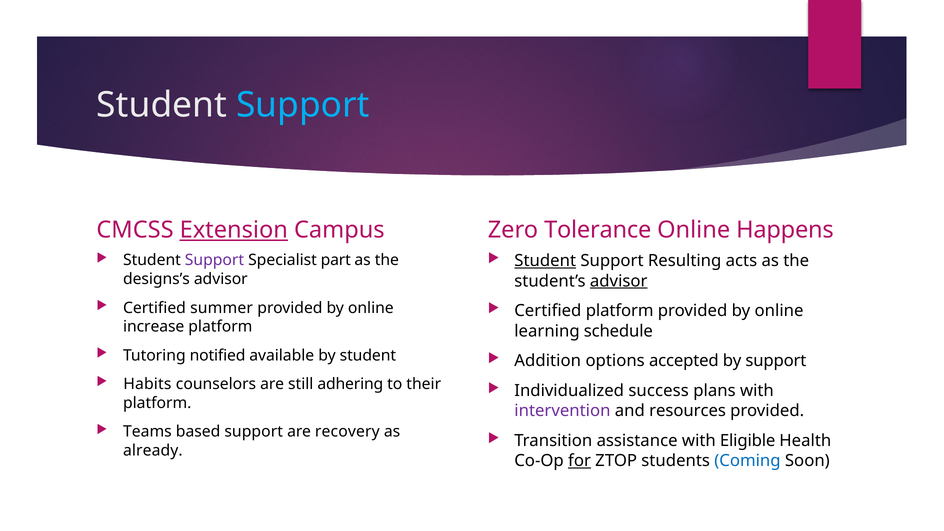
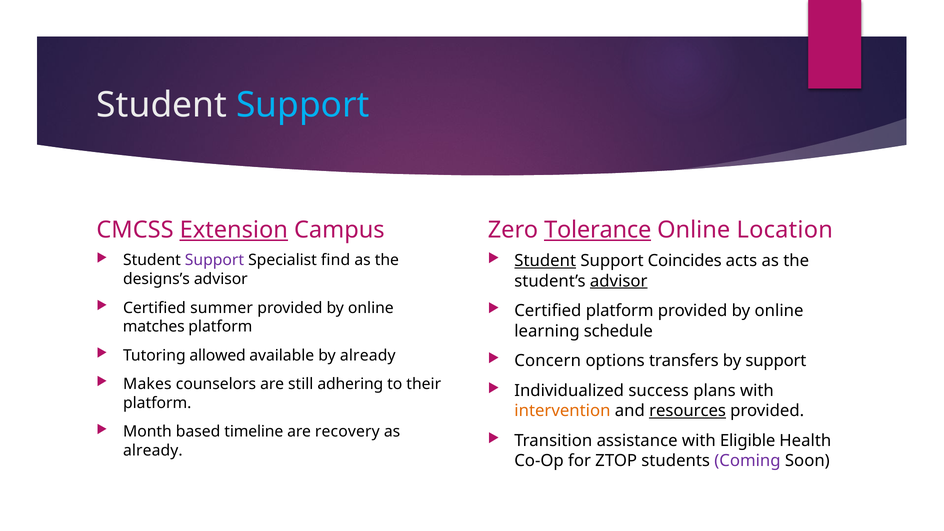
Tolerance underline: none -> present (598, 230)
Happens: Happens -> Location (785, 230)
part: part -> find (336, 260)
Resulting: Resulting -> Coincides (685, 261)
increase: increase -> matches (154, 327)
notified: notified -> allowed (218, 355)
by student: student -> already (368, 355)
Addition: Addition -> Concern (548, 361)
accepted: accepted -> transfers (684, 361)
Habits: Habits -> Makes (147, 384)
intervention colour: purple -> orange (562, 411)
resources underline: none -> present (688, 411)
Teams: Teams -> Month (147, 432)
based support: support -> timeline (254, 432)
for underline: present -> none (580, 461)
Coming colour: blue -> purple (747, 461)
